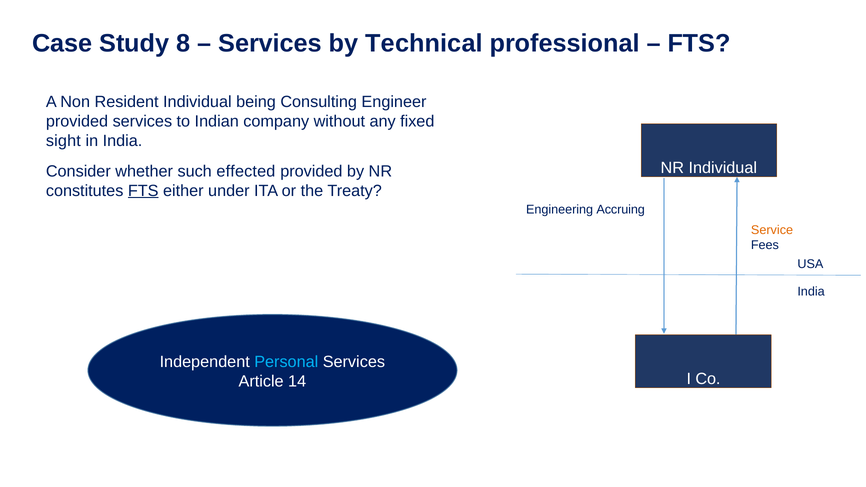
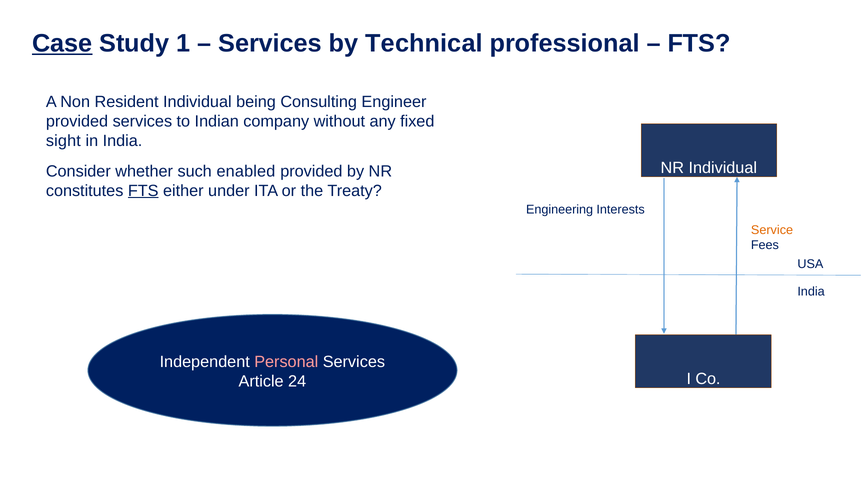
Case underline: none -> present (62, 44)
8: 8 -> 1 (183, 44)
effected: effected -> enabled (246, 171)
Accruing: Accruing -> Interests (621, 210)
Personal colour: light blue -> pink (286, 362)
14: 14 -> 24 (297, 381)
